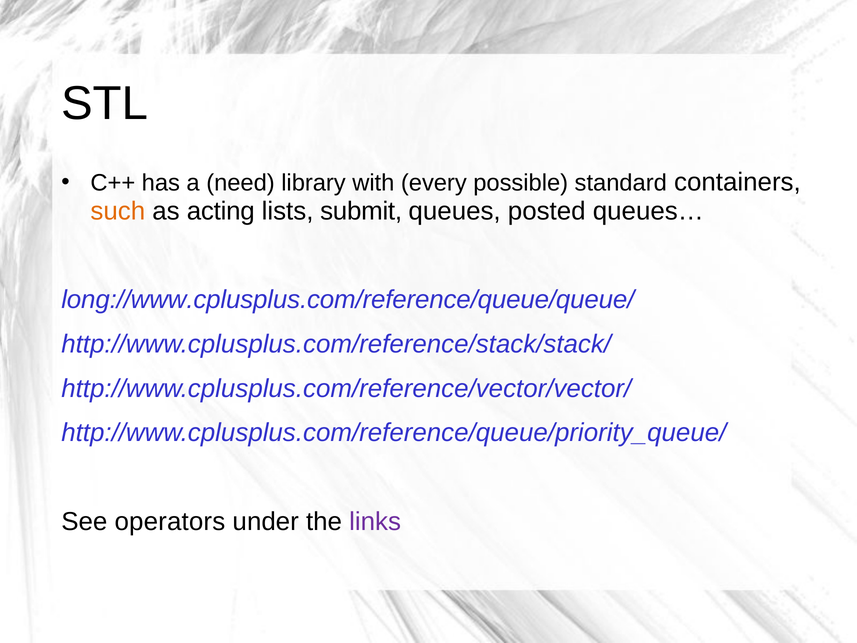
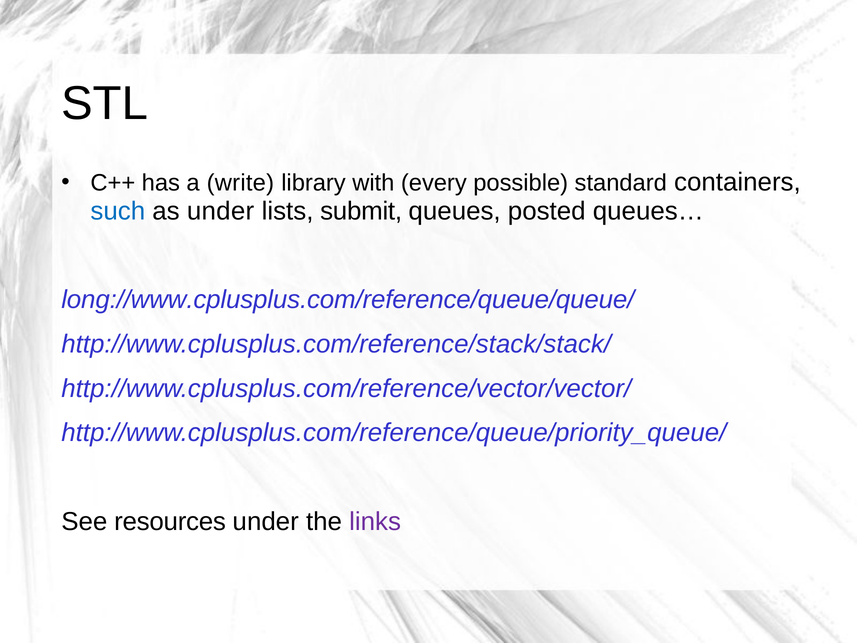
need: need -> write (240, 183)
such colour: orange -> blue (118, 211)
as acting: acting -> under (221, 211)
operators: operators -> resources (170, 521)
